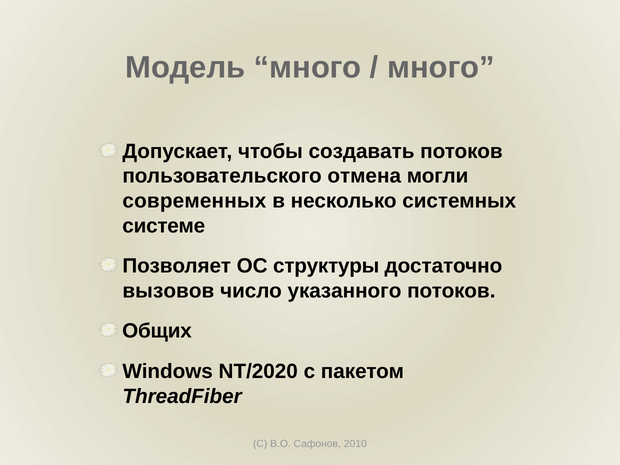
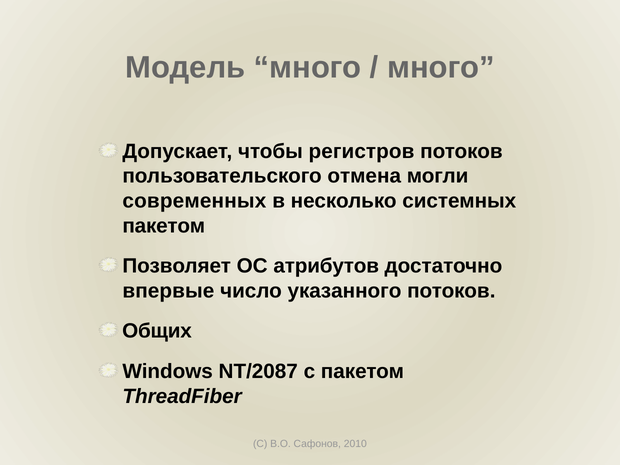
создавать: создавать -> регистров (361, 151)
системе: системе -> пакетом (164, 226)
структуры: структуры -> атрибутов (326, 266)
вызовов: вызовов -> впервые (168, 291)
NT/2020: NT/2020 -> NT/2087 (258, 371)
